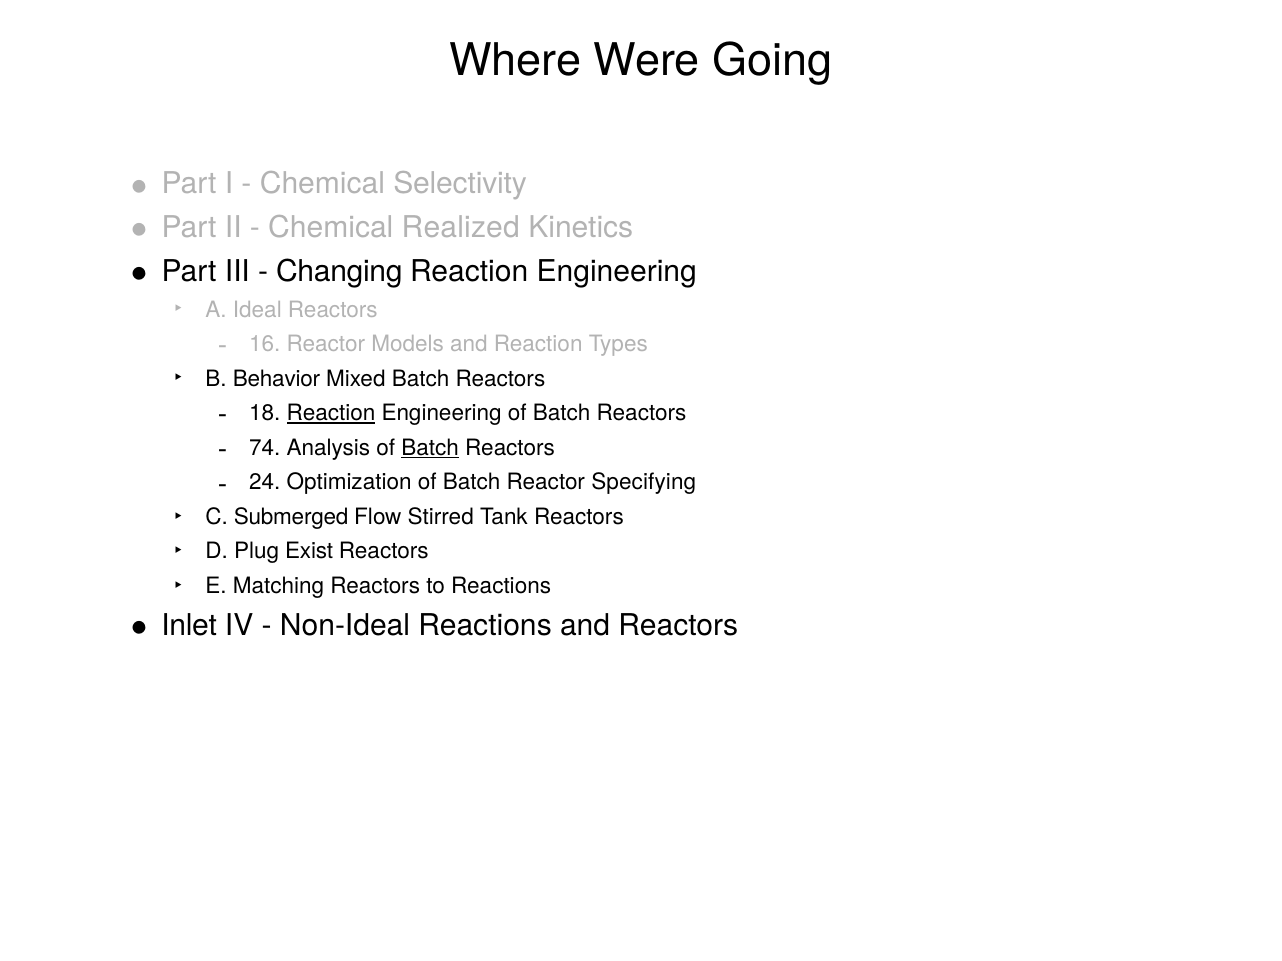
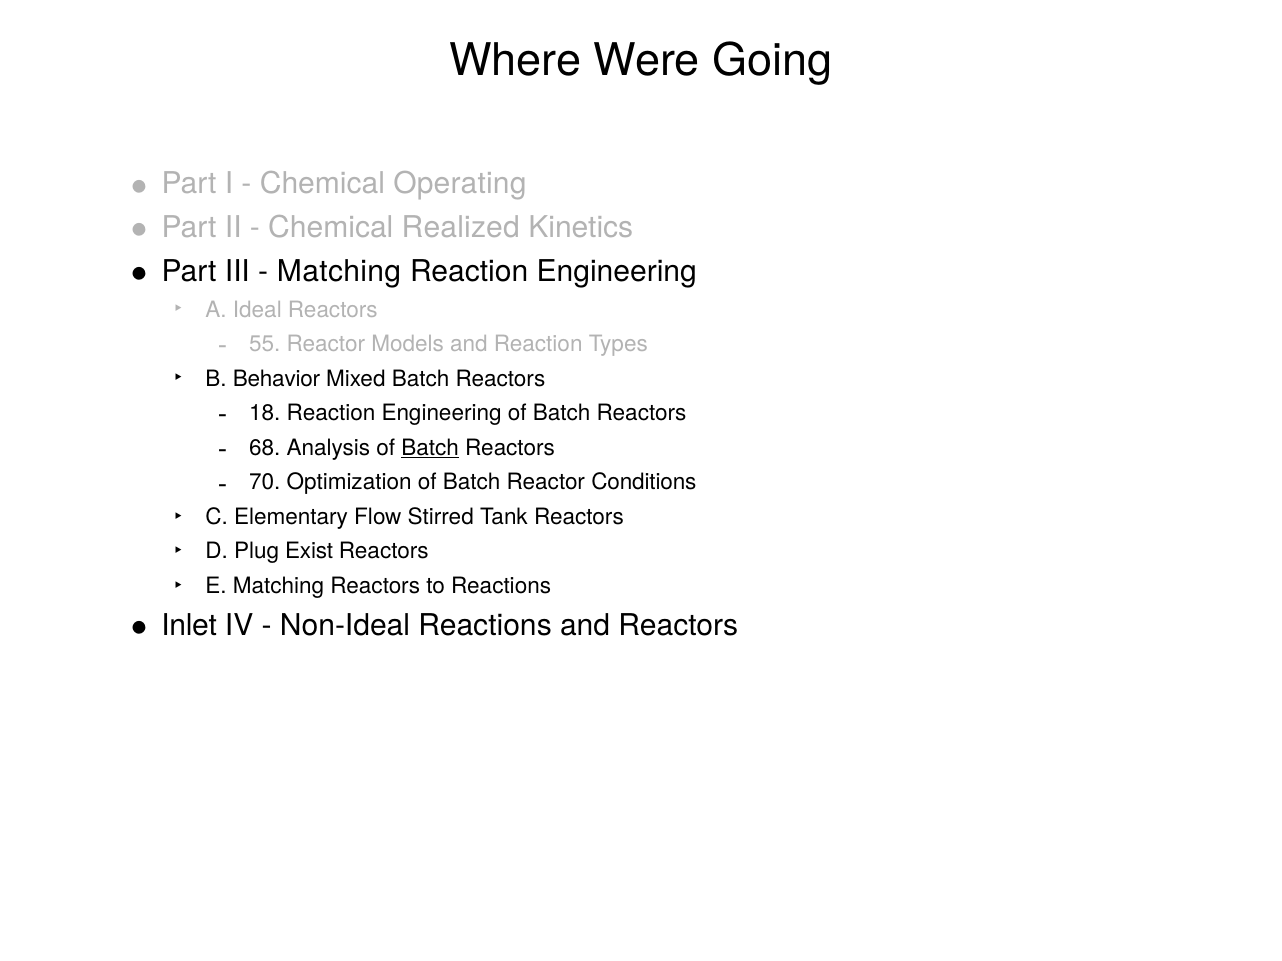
Selectivity: Selectivity -> Operating (460, 184)
Changing: Changing -> Matching (339, 271)
16: 16 -> 55 (265, 344)
Reaction underline: present -> none (331, 414)
74: 74 -> 68 (265, 448)
24: 24 -> 70 (265, 483)
Specifying: Specifying -> Conditions (644, 483)
Submerged: Submerged -> Elementary (291, 517)
